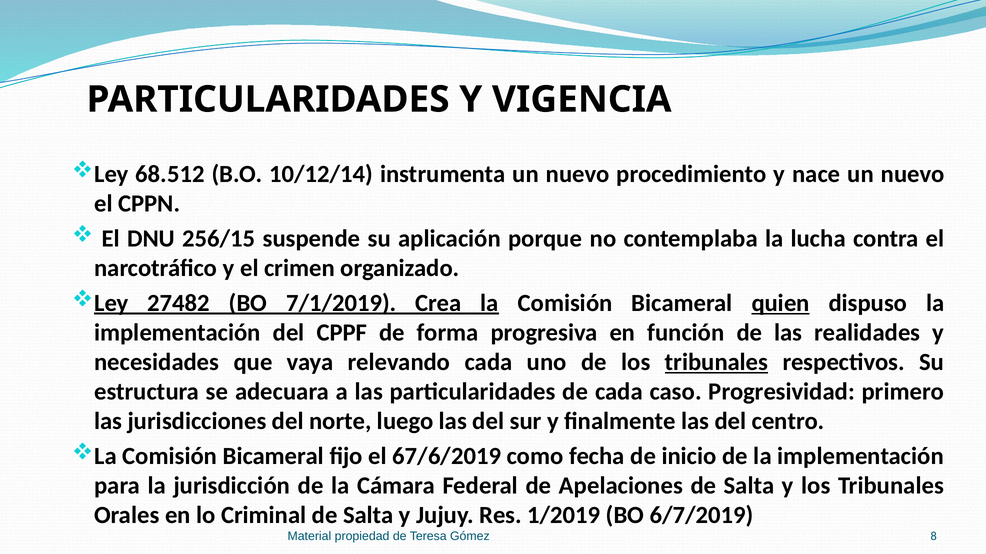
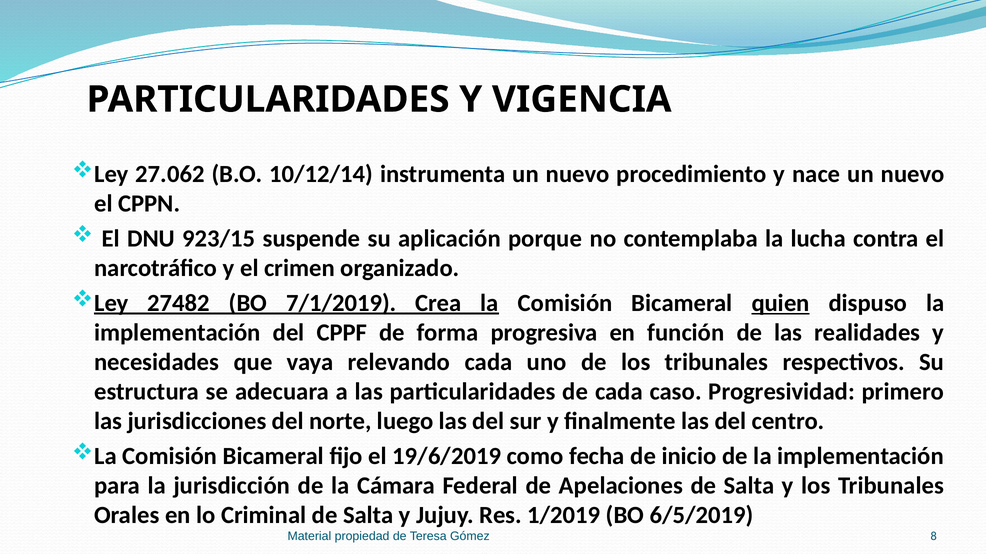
68.512: 68.512 -> 27.062 (170, 174)
256/15: 256/15 -> 923/15 (219, 239)
tribunales underline: present -> none (716, 362)
67/6/2019: 67/6/2019 -> 19/6/2019 (447, 456)
6/7/2019: 6/7/2019 -> 6/5/2019 (702, 516)
